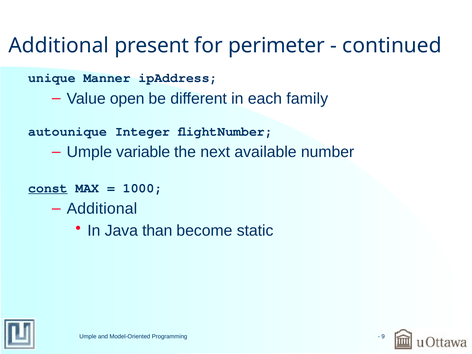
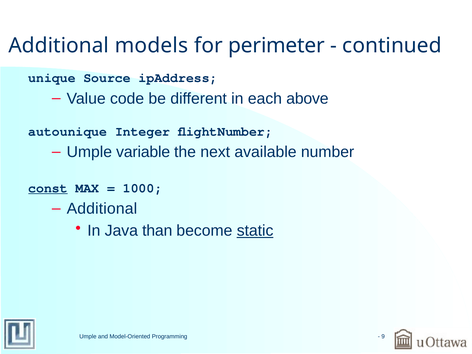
present: present -> models (152, 46)
Manner: Manner -> Source (107, 78)
open: open -> code (127, 99)
family: family -> above (307, 99)
static underline: none -> present (255, 231)
